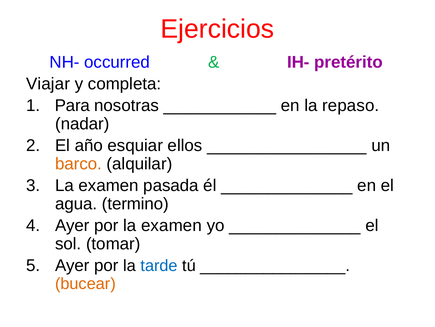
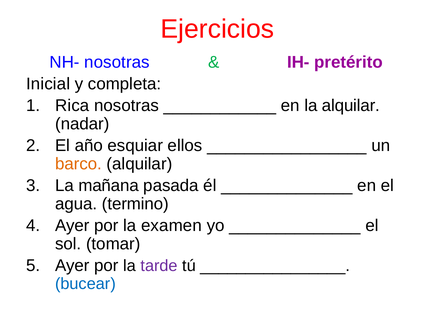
NH- occurred: occurred -> nosotras (117, 62)
Viajar: Viajar -> Inicial (48, 84)
Para: Para -> Rica (72, 105)
la repaso: repaso -> alquilar (351, 105)
examen: examen -> mañana (109, 185)
tarde colour: blue -> purple (159, 265)
bucear colour: orange -> blue (85, 283)
